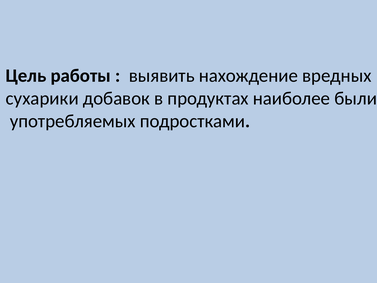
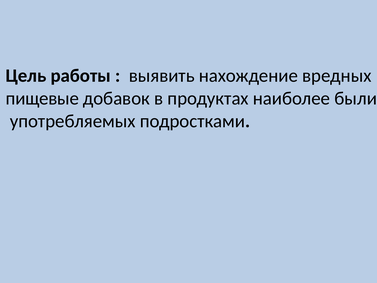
сухарики: сухарики -> пищевые (42, 98)
